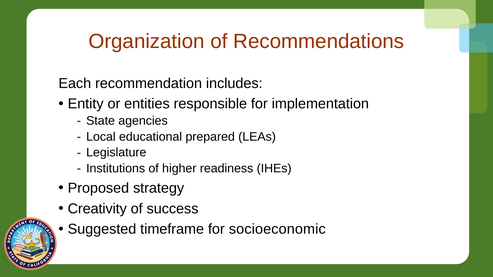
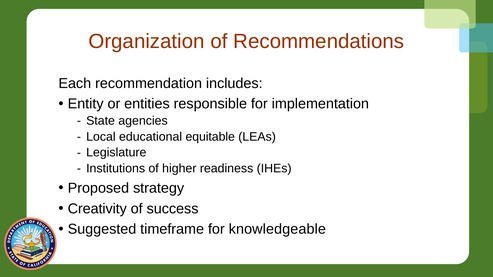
prepared: prepared -> equitable (210, 137)
socioeconomic: socioeconomic -> knowledgeable (277, 230)
